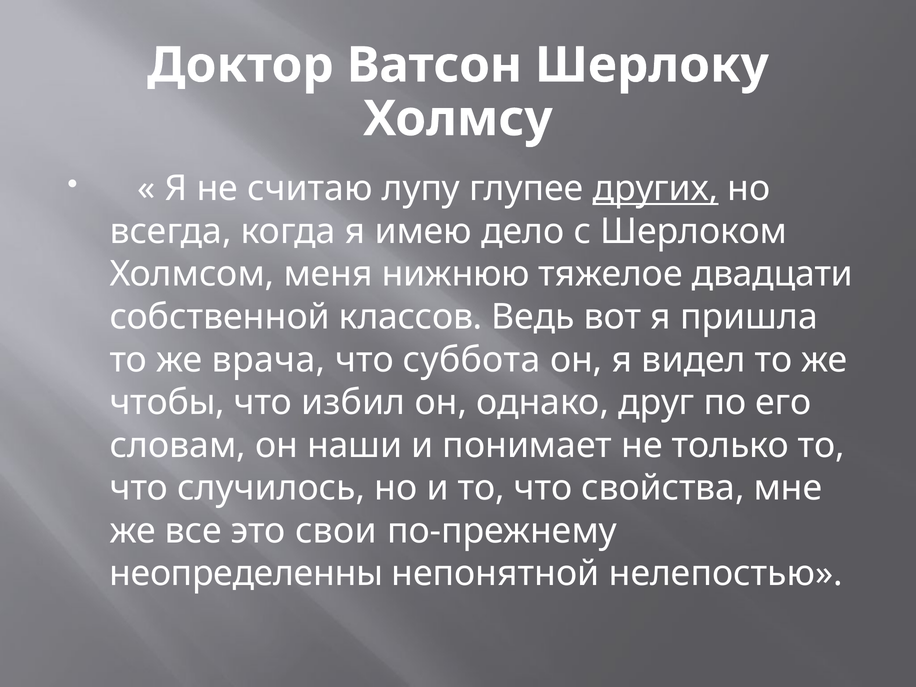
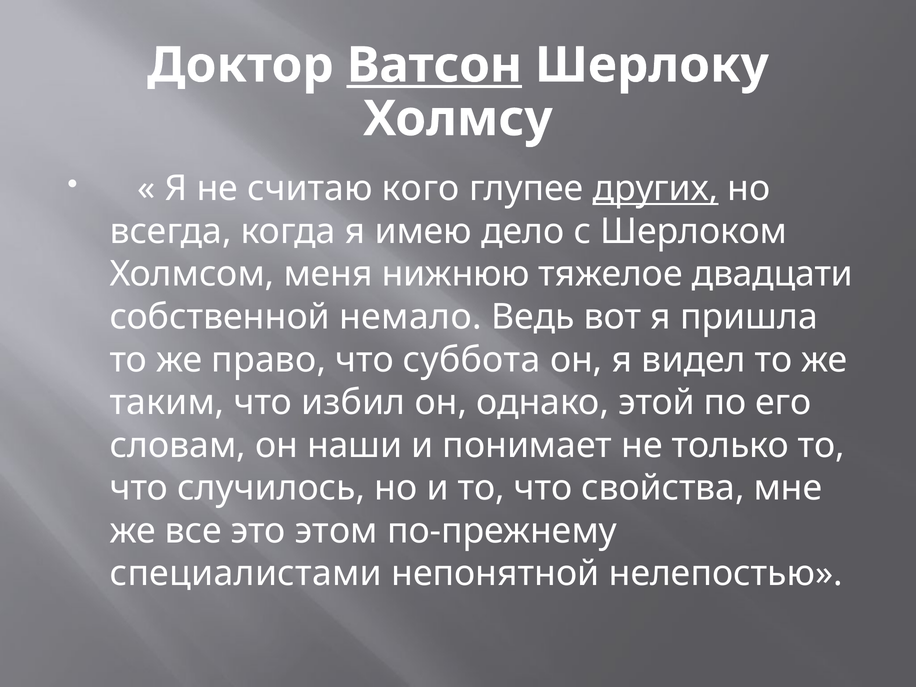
Ватсон underline: none -> present (434, 65)
лупу: лупу -> кого (421, 189)
классов: классов -> немало (410, 317)
врача: врача -> право (269, 360)
чтобы: чтобы -> таким (167, 403)
друг: друг -> этой (656, 403)
свои: свои -> этом (336, 531)
неопределенны: неопределенны -> специалистами (246, 574)
